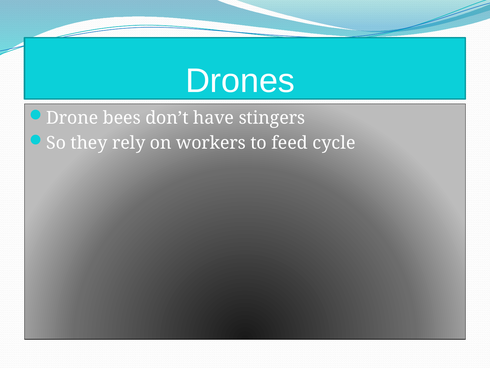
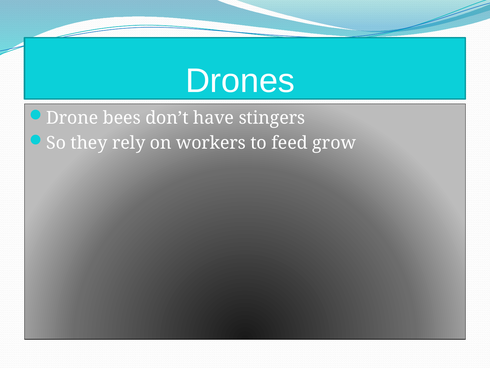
cycle: cycle -> grow (334, 143)
